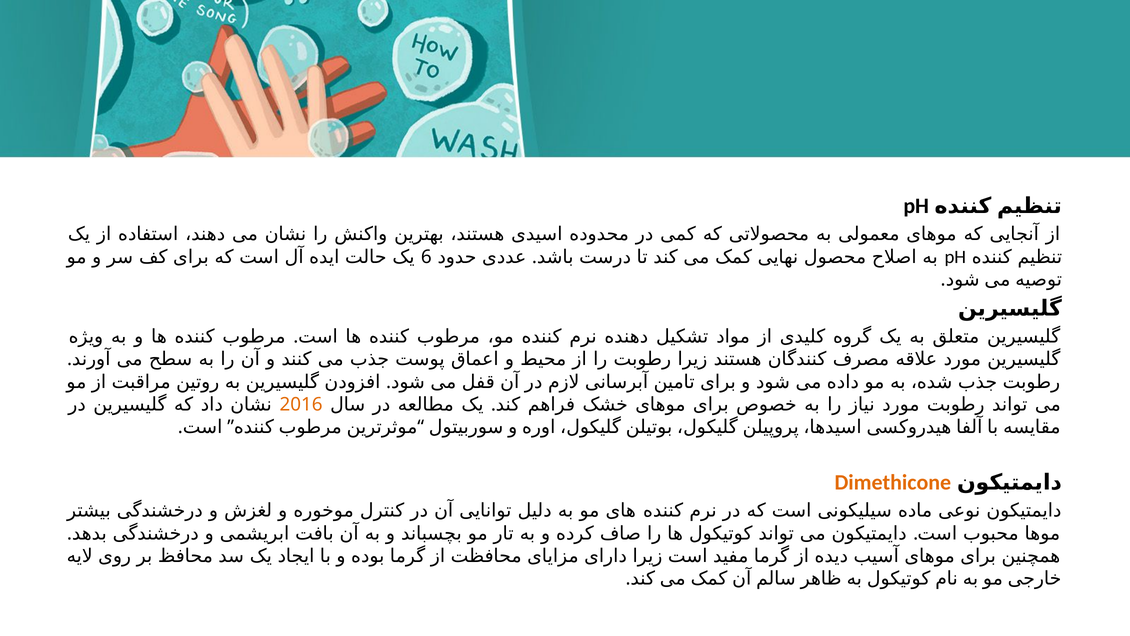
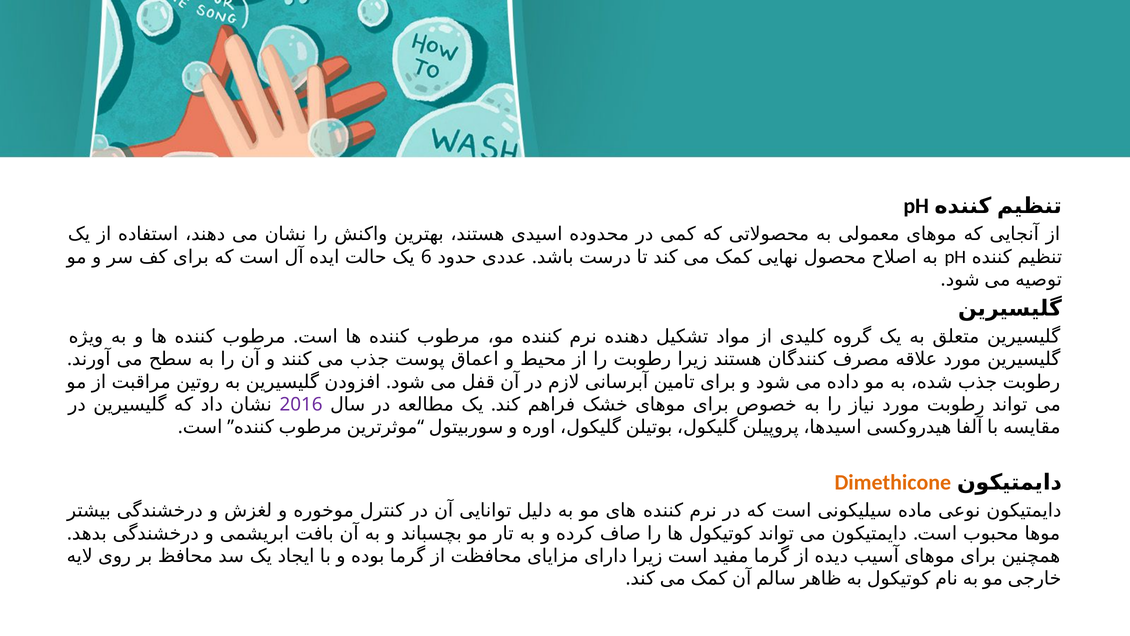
2016 colour: orange -> purple (301, 404)
